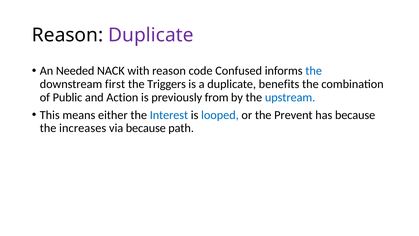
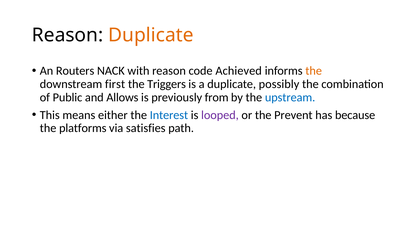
Duplicate colour: purple -> orange (151, 35)
Needed: Needed -> Routers (75, 71)
Confused: Confused -> Achieved (239, 71)
the colour: blue -> orange (314, 71)
benefits: benefits -> possibly (279, 84)
Action: Action -> Allows (122, 97)
looped colour: blue -> purple (220, 115)
increases: increases -> platforms (83, 128)
via because: because -> satisfies (146, 128)
